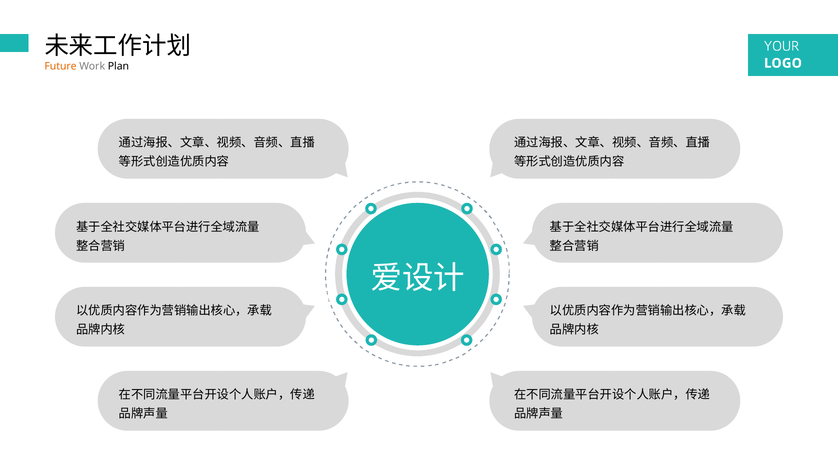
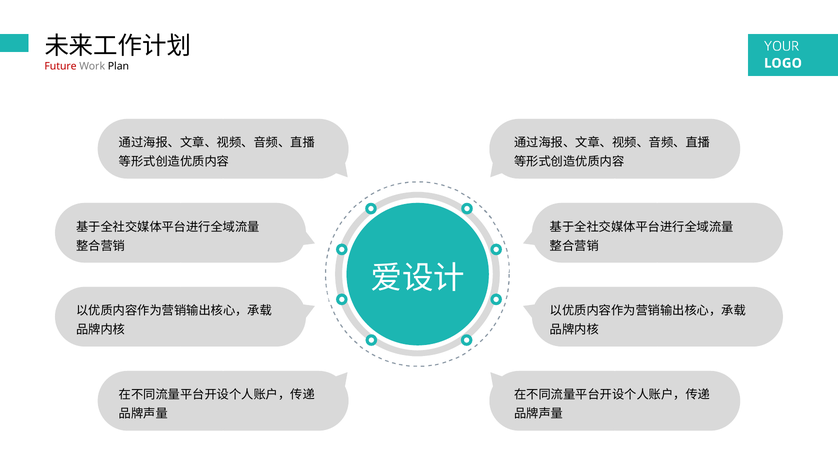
Future colour: orange -> red (61, 66)
